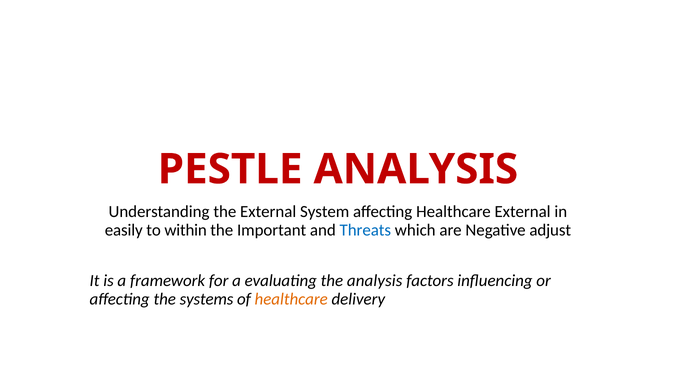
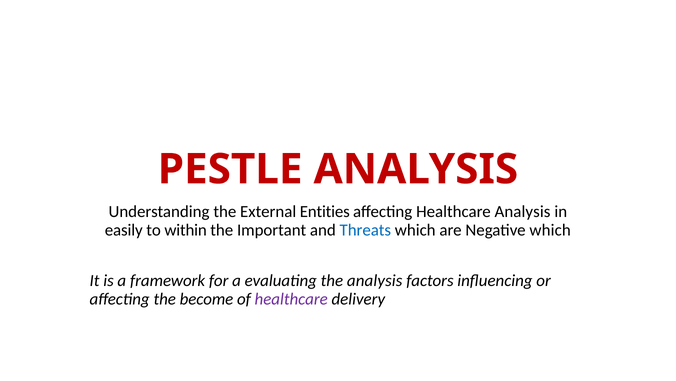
System: System -> Entities (325, 211)
Healthcare External: External -> Analysis (522, 211)
Negative adjust: adjust -> which (550, 230)
systems: systems -> become (206, 298)
healthcare colour: orange -> purple (291, 298)
